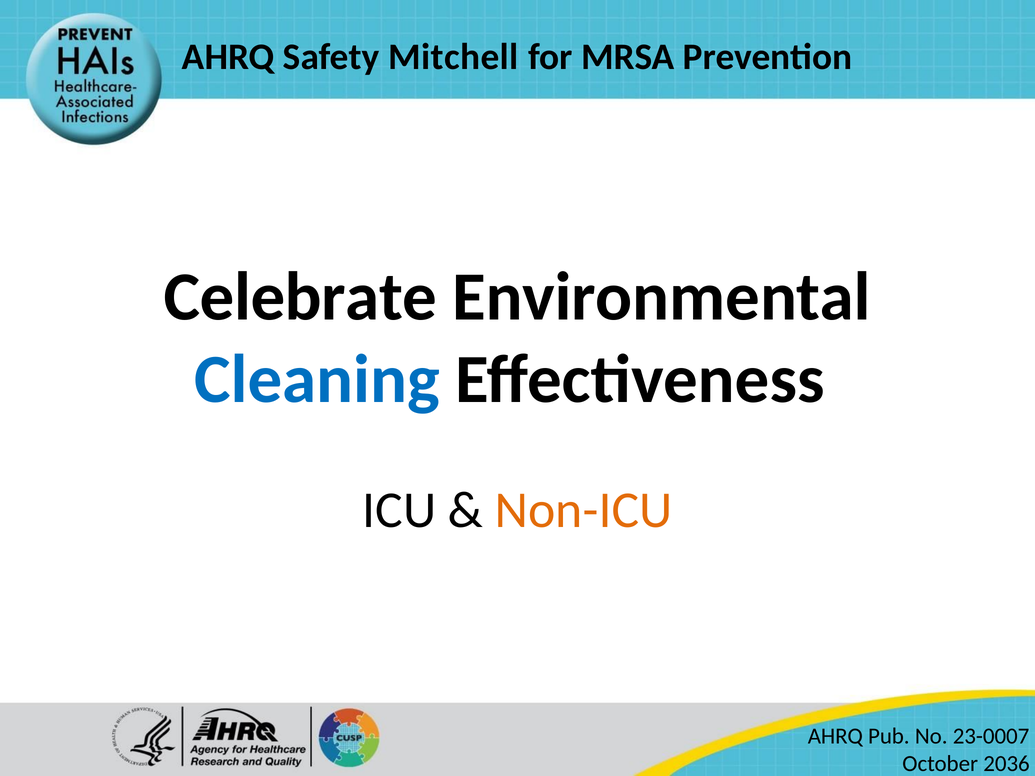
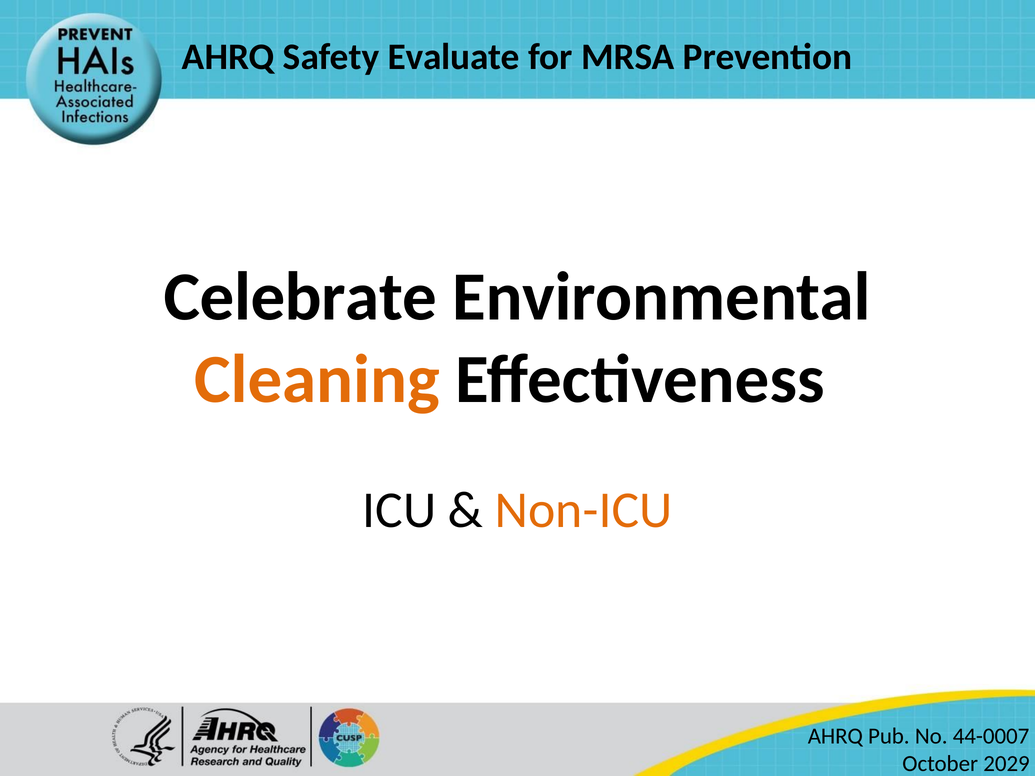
Mitchell: Mitchell -> Evaluate (454, 57)
Cleaning colour: blue -> orange (317, 380)
23-0007: 23-0007 -> 44-0007 (991, 736)
2036: 2036 -> 2029 (1007, 764)
